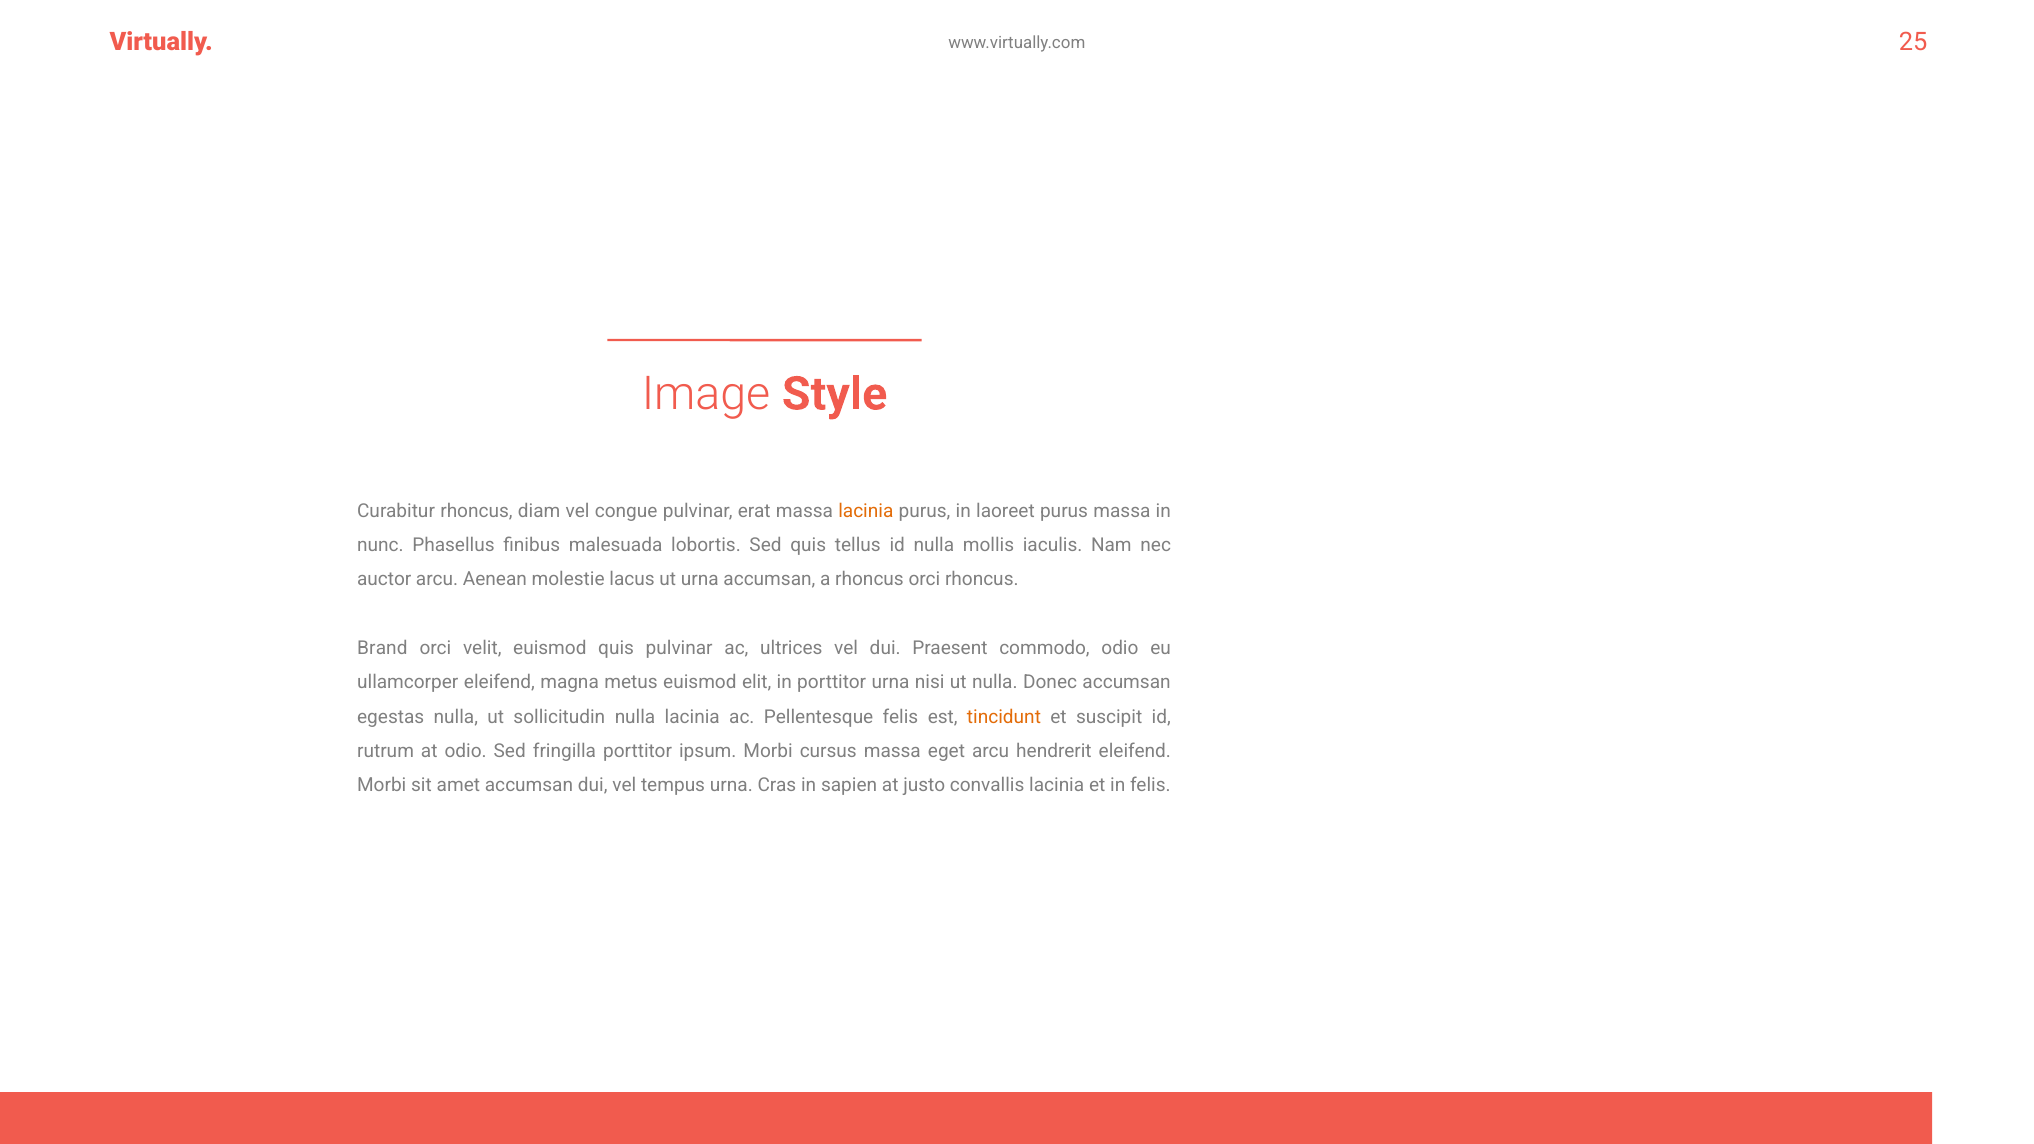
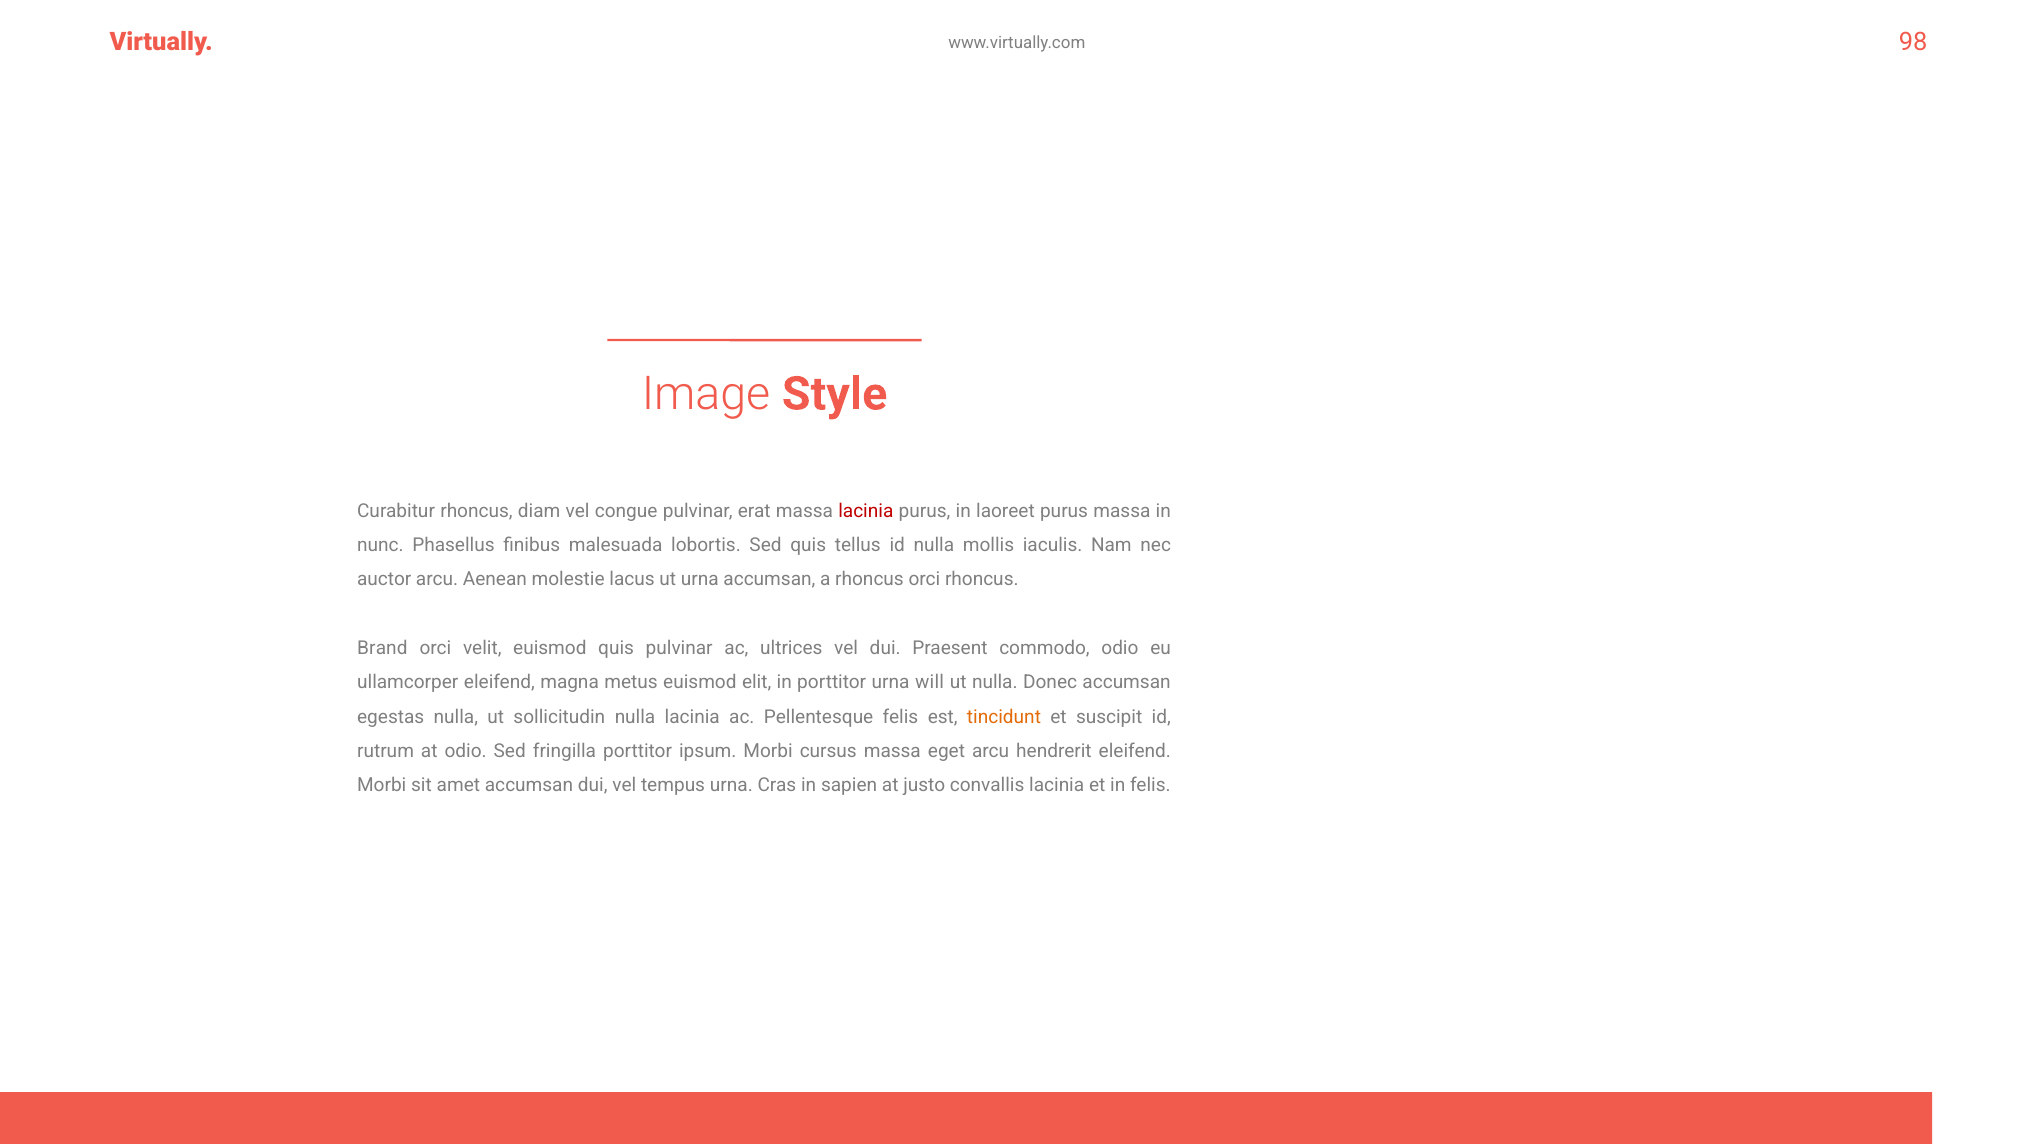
25: 25 -> 98 (1913, 42)
lacinia colour: orange -> red (866, 511)
nisi: nisi -> will (930, 683)
